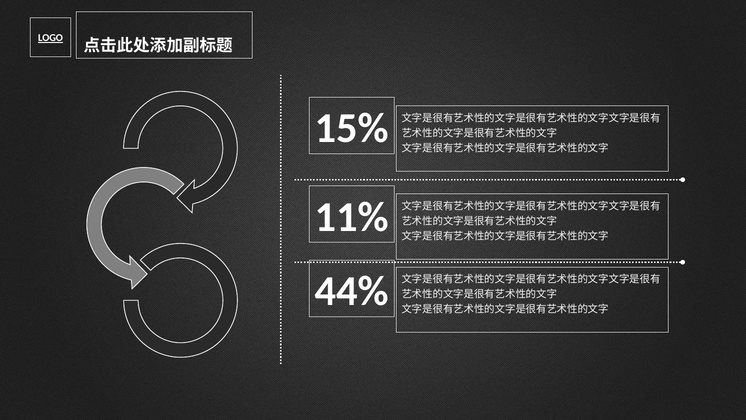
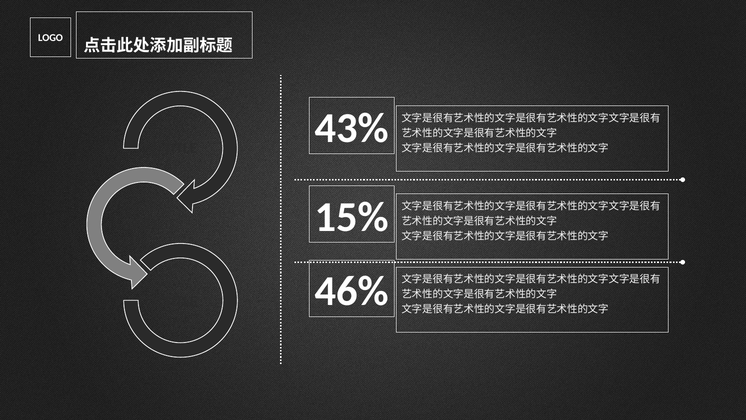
LOGO underline: present -> none (50, 38)
15%: 15% -> 43% (352, 128)
11%: 11% -> 15% (352, 217)
44%: 44% -> 46% (352, 291)
